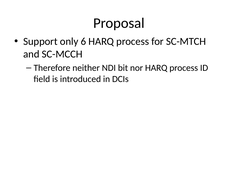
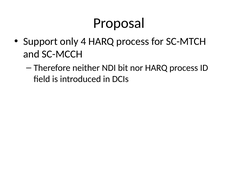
6: 6 -> 4 (83, 41)
